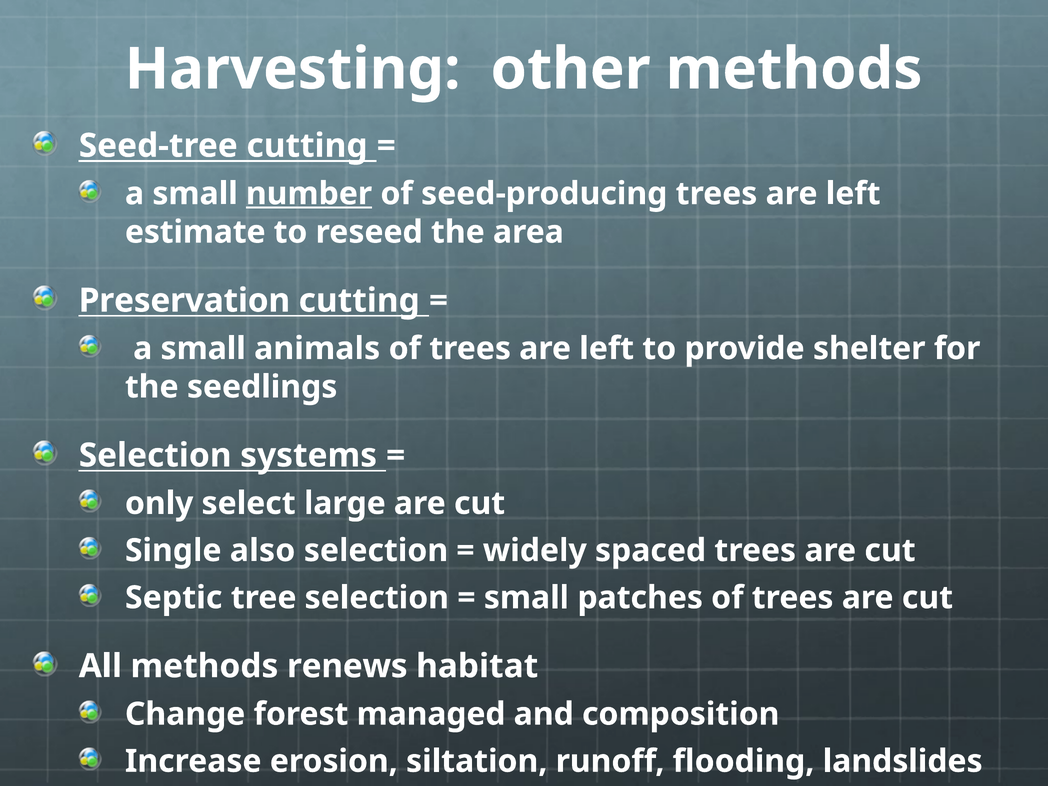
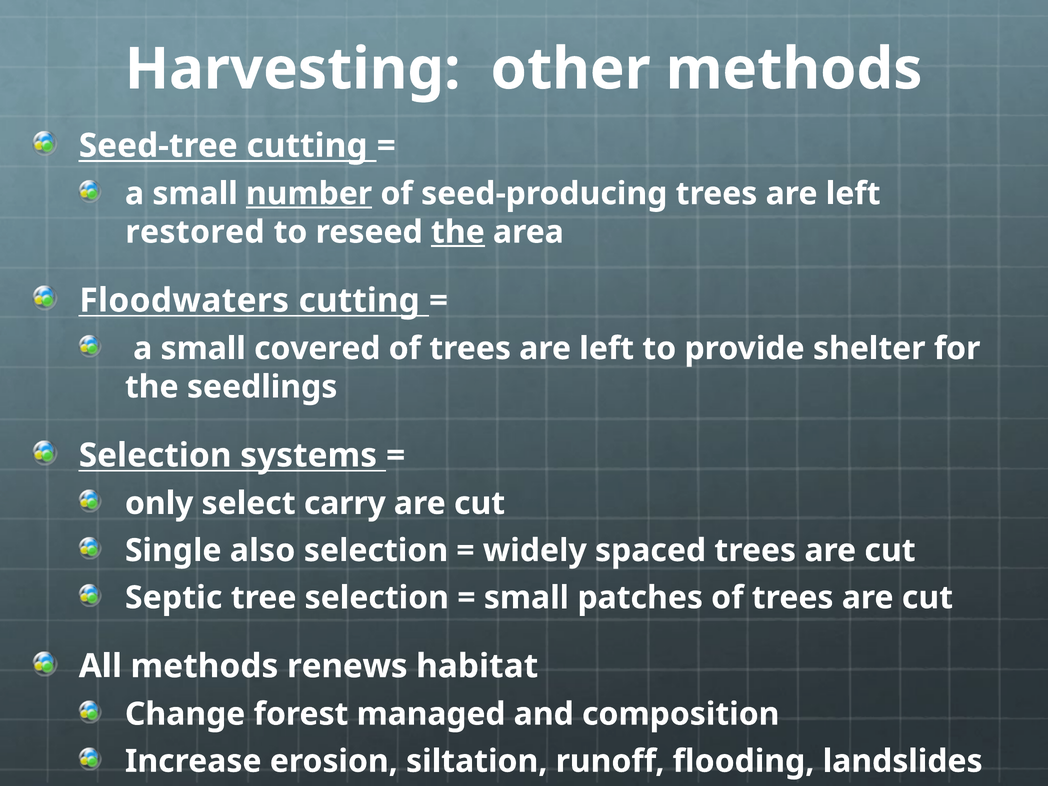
estimate: estimate -> restored (195, 232)
the underline: none -> present (458, 232)
Preservation: Preservation -> Floodwaters (184, 301)
animals: animals -> covered (317, 349)
large: large -> carry (345, 503)
